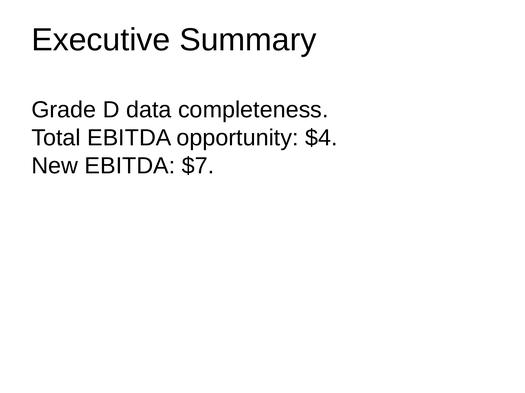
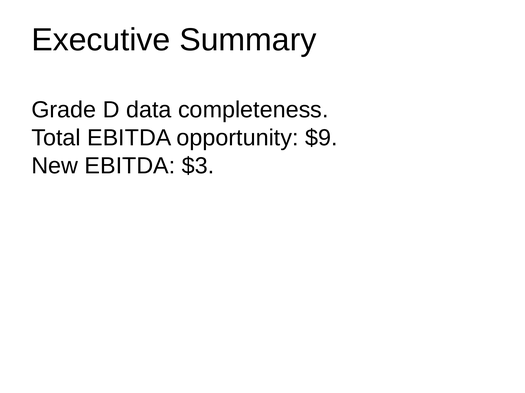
$4: $4 -> $9 (321, 138)
$7: $7 -> $3 (198, 166)
